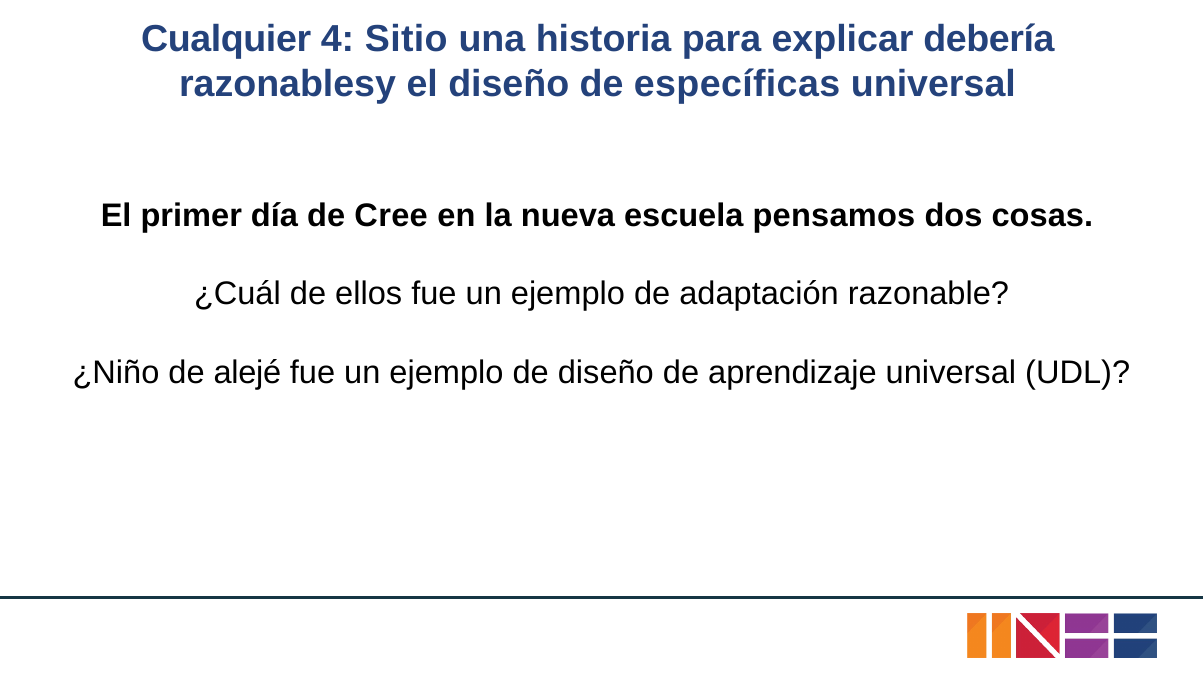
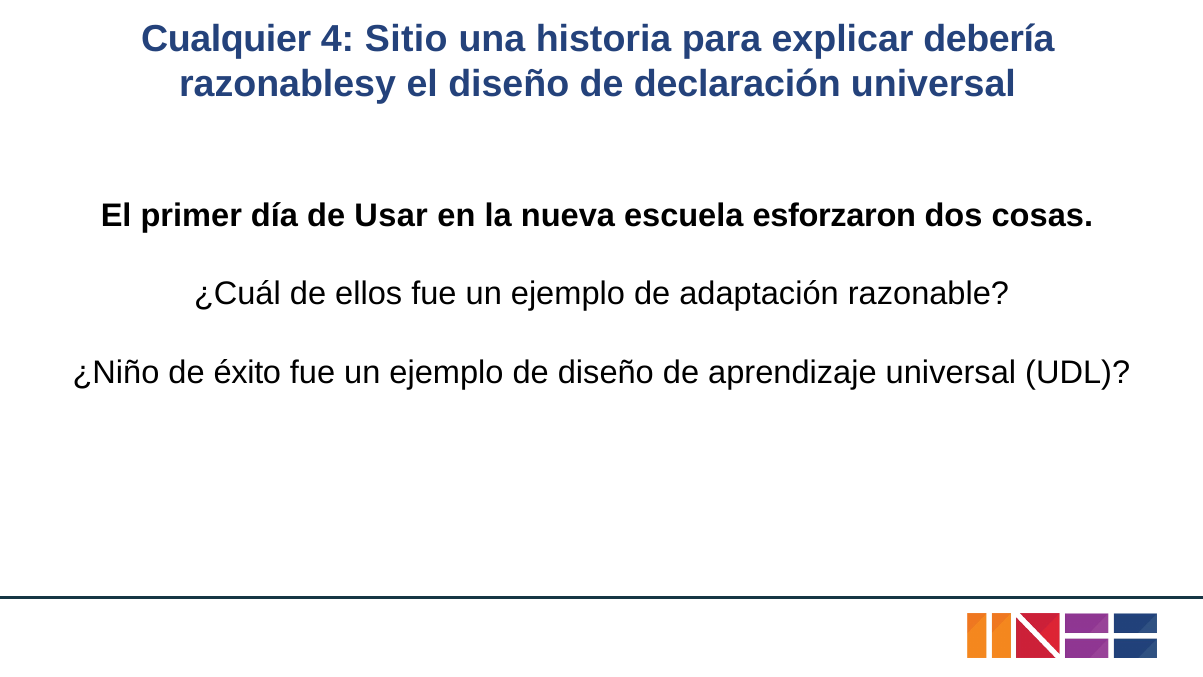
específicas: específicas -> declaración (737, 85)
Cree: Cree -> Usar (391, 216)
pensamos: pensamos -> esforzaron (834, 216)
alejé: alejé -> éxito (247, 372)
